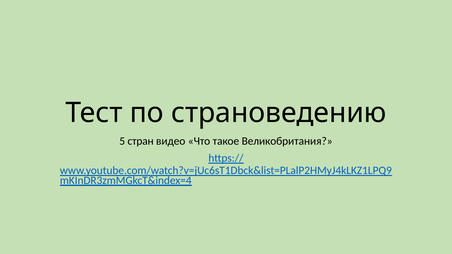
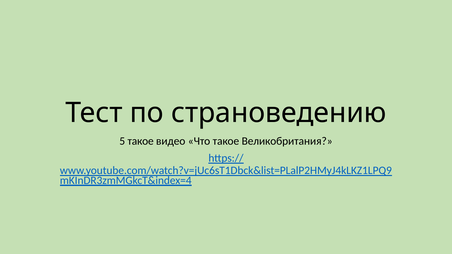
5 стран: стран -> такое (141, 141)
